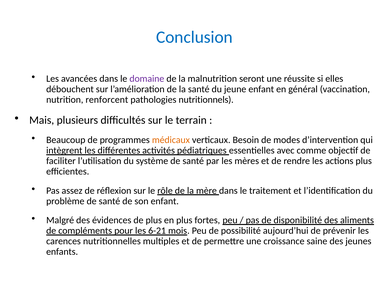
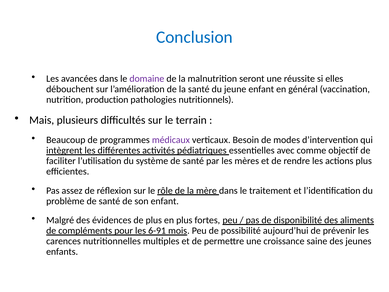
renforcent: renforcent -> production (107, 99)
médicaux colour: orange -> purple (171, 140)
6-21: 6-21 -> 6-91 (157, 230)
